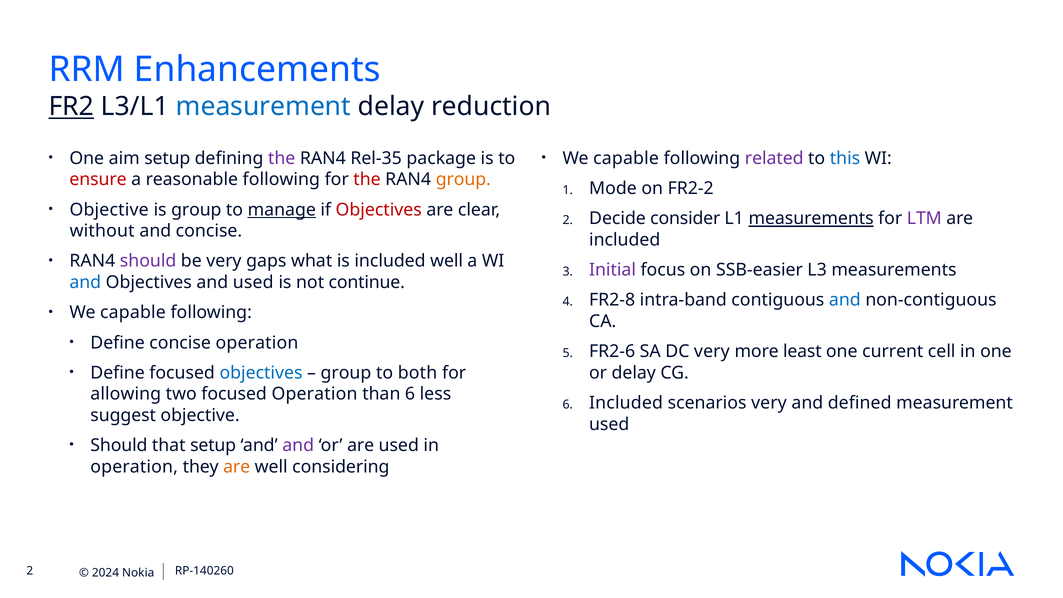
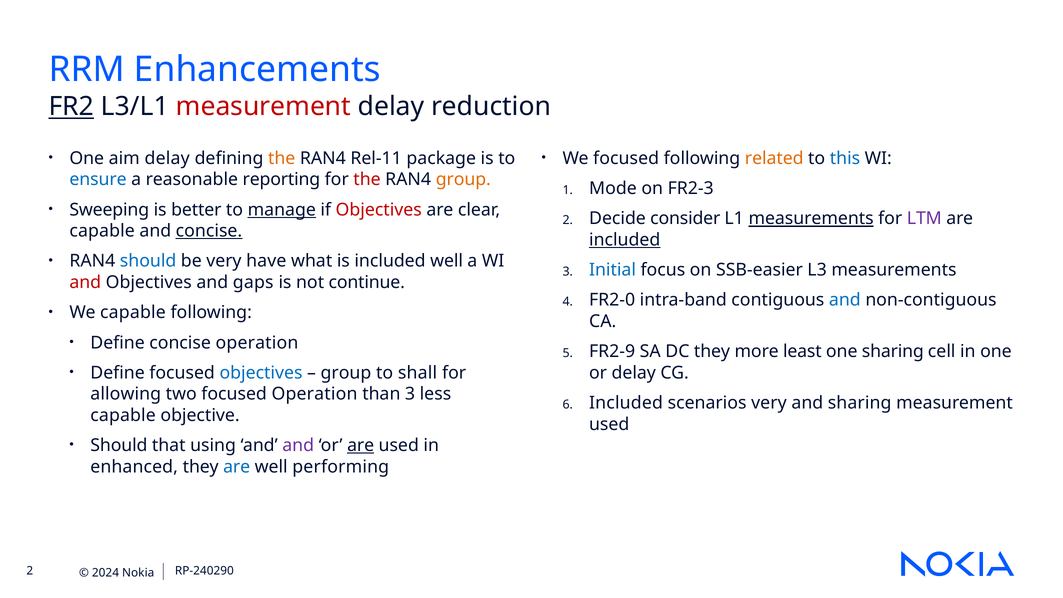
measurement colour: blue -> red (263, 107)
aim setup: setup -> delay (167, 158)
the colour: purple -> orange (282, 158)
Rel-35: Rel-35 -> Rel-11 (376, 158)
capable: capable -> focused (626, 158)
related colour: purple -> orange (774, 158)
ensure colour: red -> blue (98, 180)
reasonable following: following -> reporting (281, 180)
FR2-2: FR2-2 -> FR2-3 (691, 188)
Objective: Objective -> Sweeping (109, 210)
is group: group -> better (196, 210)
without: without -> capable (102, 231)
concise underline: none -> present (209, 231)
included underline: none -> present (625, 240)
should colour: purple -> blue (148, 261)
gaps: gaps -> have (266, 261)
Initial colour: purple -> blue (613, 270)
and colour: blue -> red (85, 282)
and used: used -> gaps (253, 282)
FR2-8: FR2-8 -> FR2-0 (612, 300)
FR2-6: FR2-6 -> FR2-9 (612, 352)
DC very: very -> they (712, 352)
one current: current -> sharing (893, 352)
both: both -> shall (417, 373)
than 6: 6 -> 3 (410, 394)
and defined: defined -> sharing (860, 403)
suggest: suggest -> capable (123, 415)
that setup: setup -> using (213, 445)
are underline: none -> present (361, 445)
operation: operation -> enhanced (134, 467)
are colour: orange -> blue (237, 467)
considering: considering -> performing (341, 467)
RP-140260: RP-140260 -> RP-240290 (204, 571)
